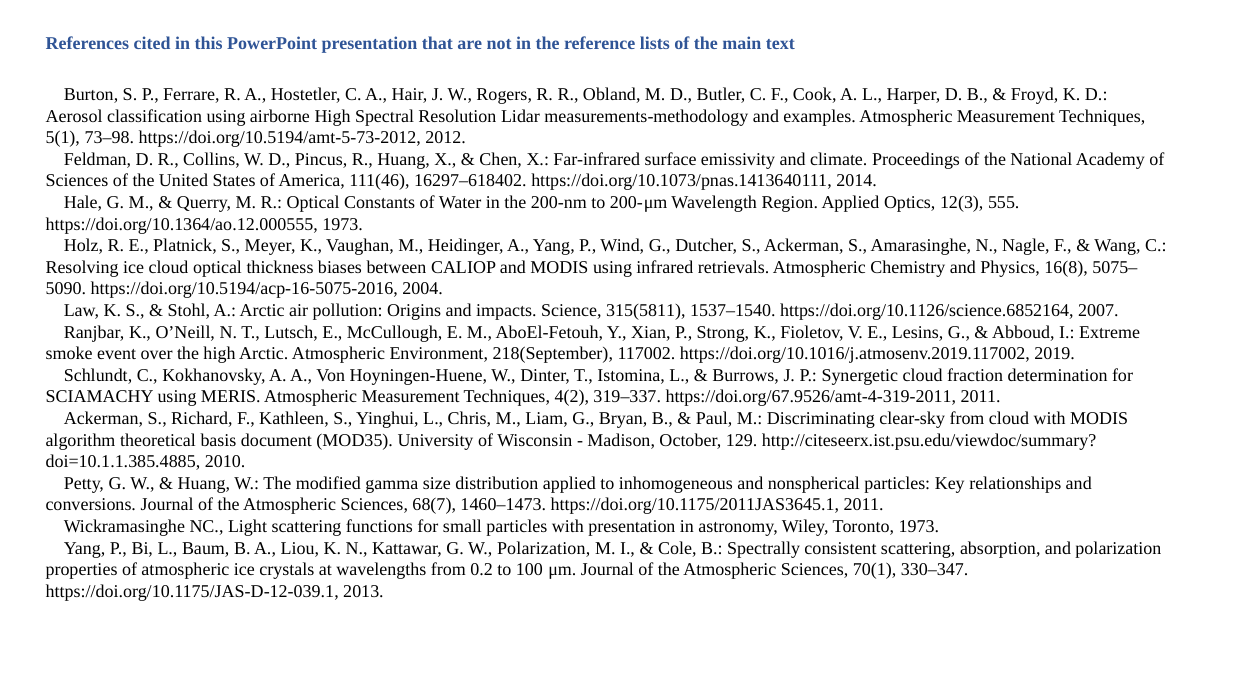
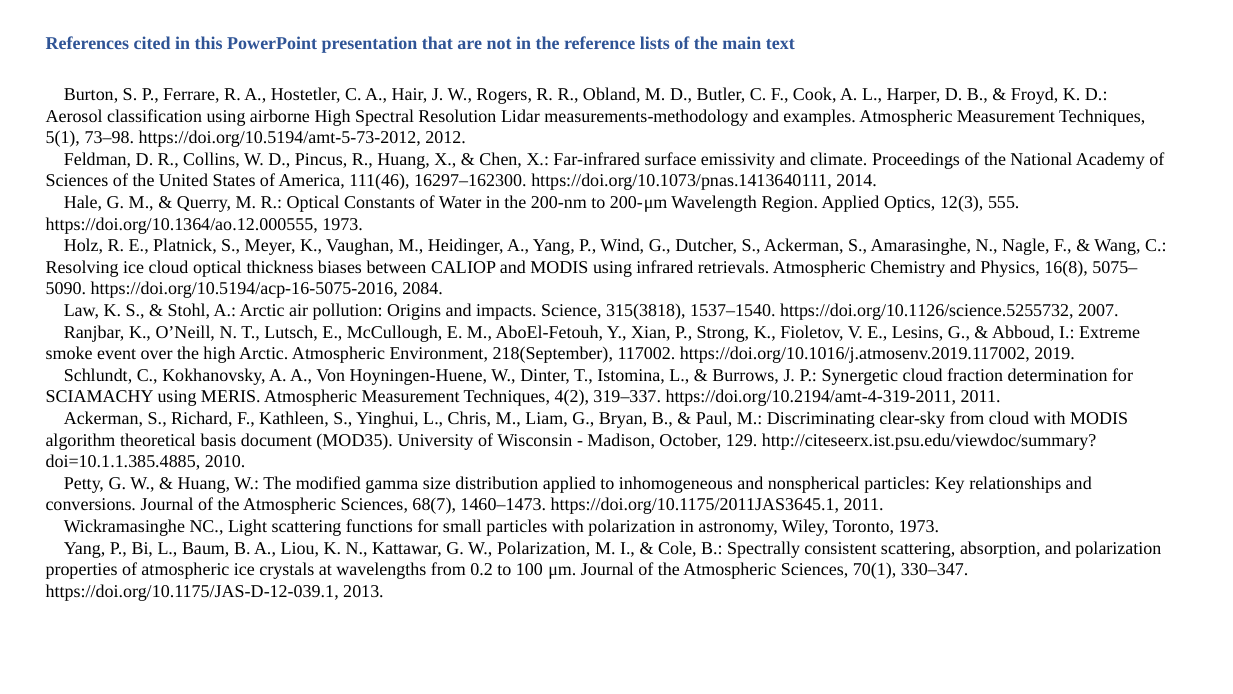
16297–618402: 16297–618402 -> 16297–162300 (470, 181)
2004: 2004 -> 2084 (423, 289)
315(5811: 315(5811 -> 315(3818 (646, 310)
https://doi.org/10.1126/science.6852164: https://doi.org/10.1126/science.6852164 -> https://doi.org/10.1126/science.5255732 (927, 310)
https://doi.org/67.9526/amt-4-319-2011: https://doi.org/67.9526/amt-4-319-2011 -> https://doi.org/10.2194/amt-4-319-2011 (811, 397)
with presentation: presentation -> polarization (632, 526)
